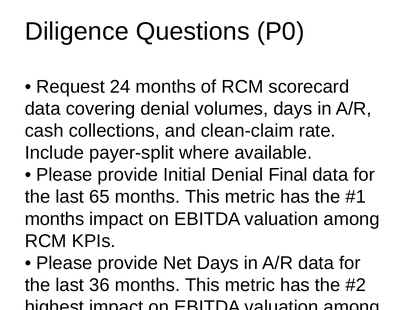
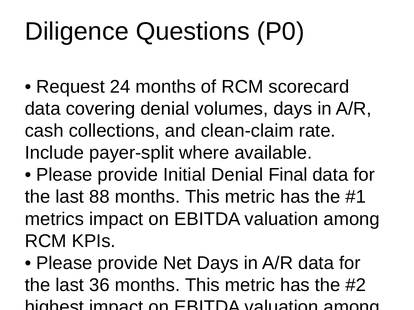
65: 65 -> 88 (99, 197)
months: months -> metrics (54, 219)
